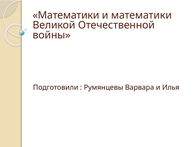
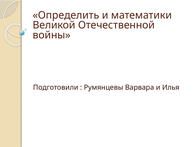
Математики: Математики -> Определить (66, 15)
